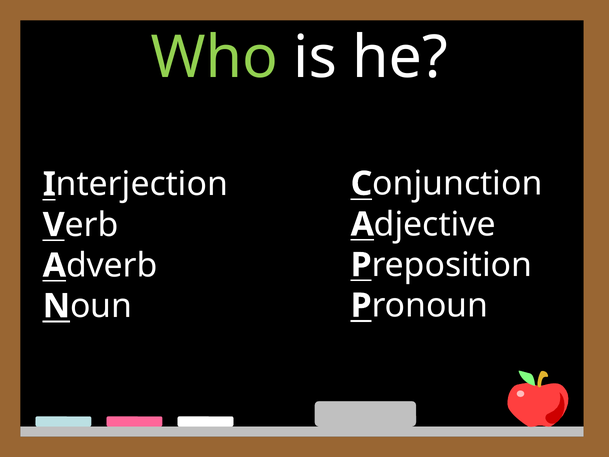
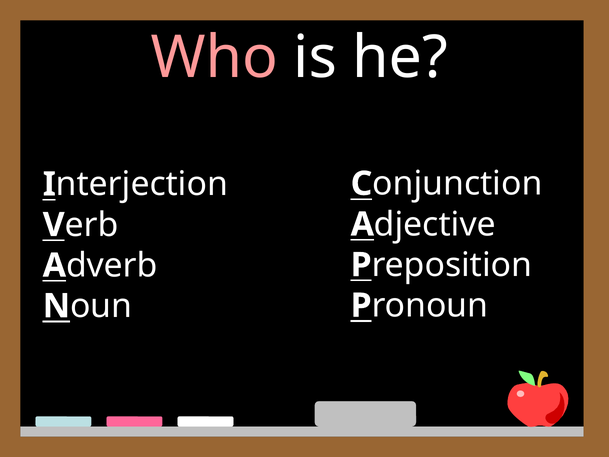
Who colour: light green -> pink (214, 57)
